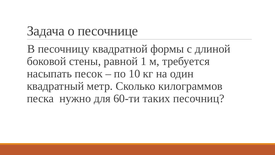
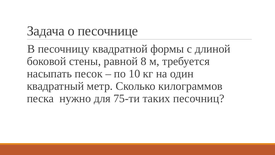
1: 1 -> 8 (144, 61)
60-ти: 60-ти -> 75-ти (127, 98)
